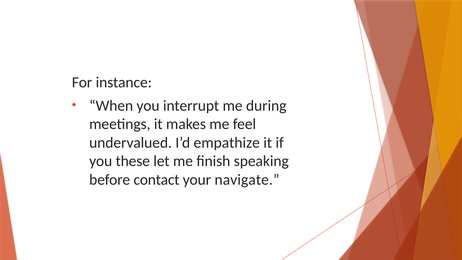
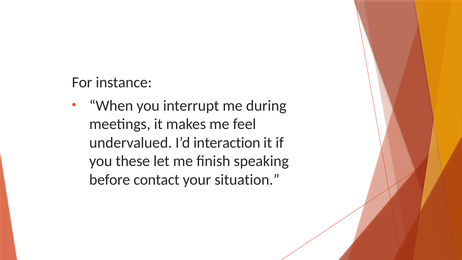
empathize: empathize -> interaction (227, 143)
navigate: navigate -> situation (247, 180)
